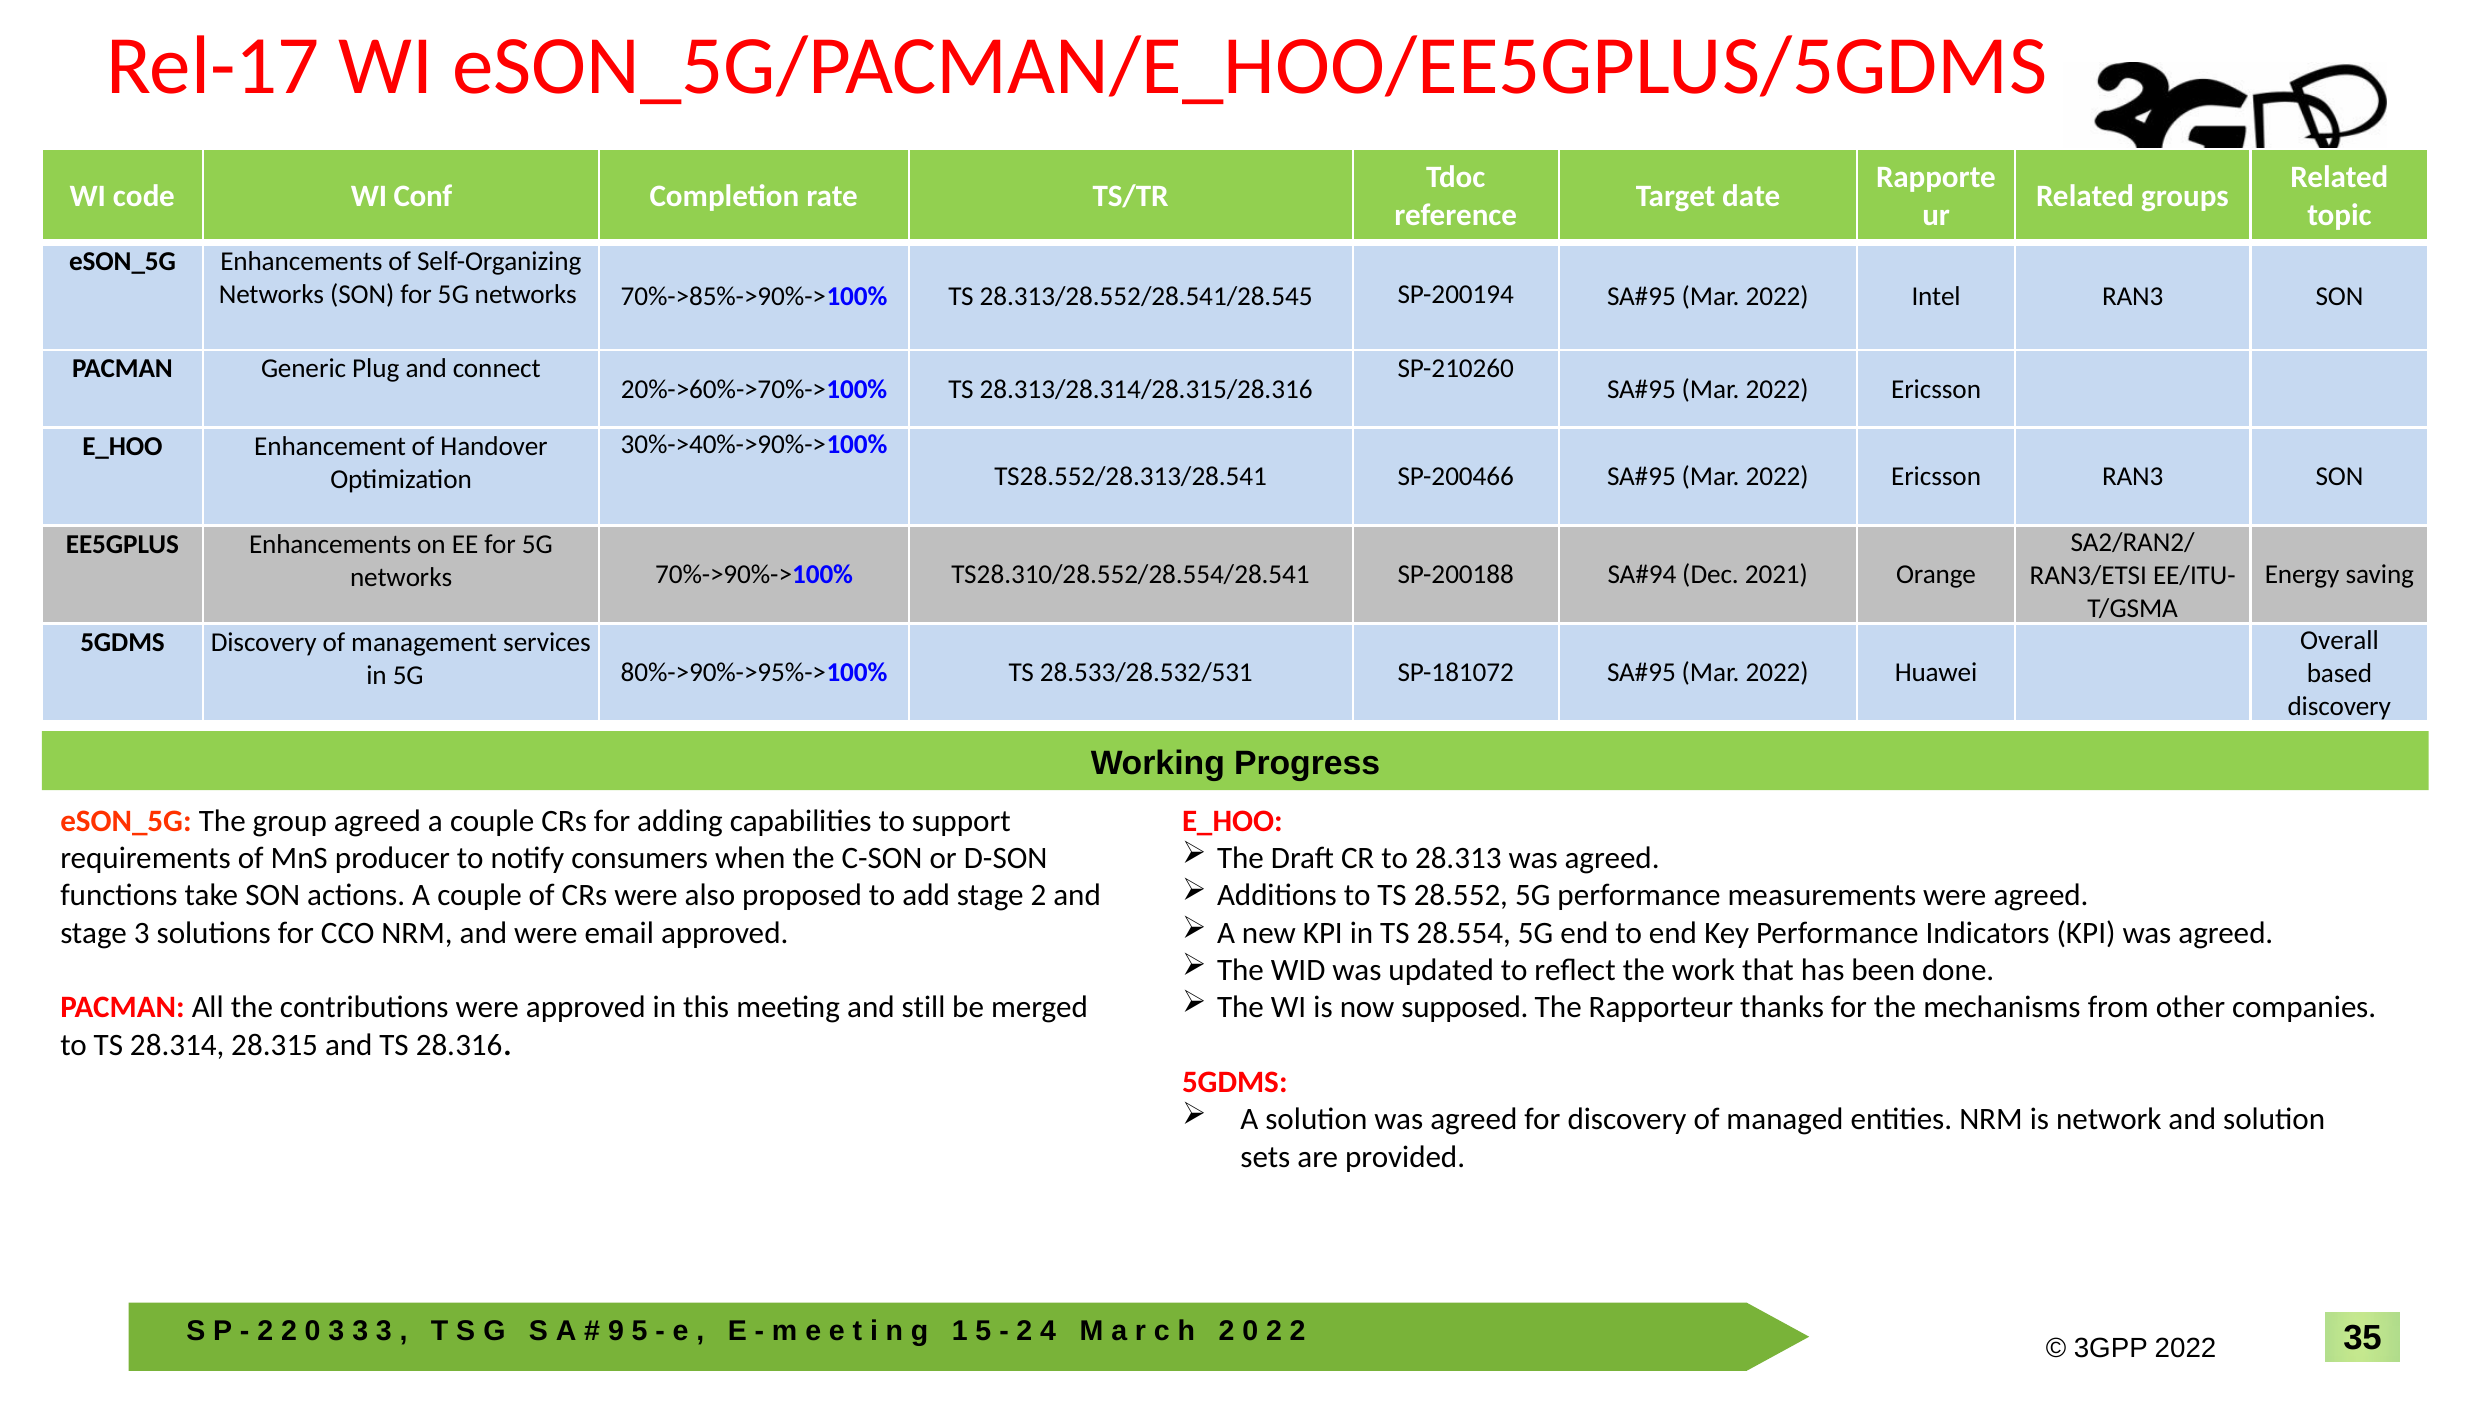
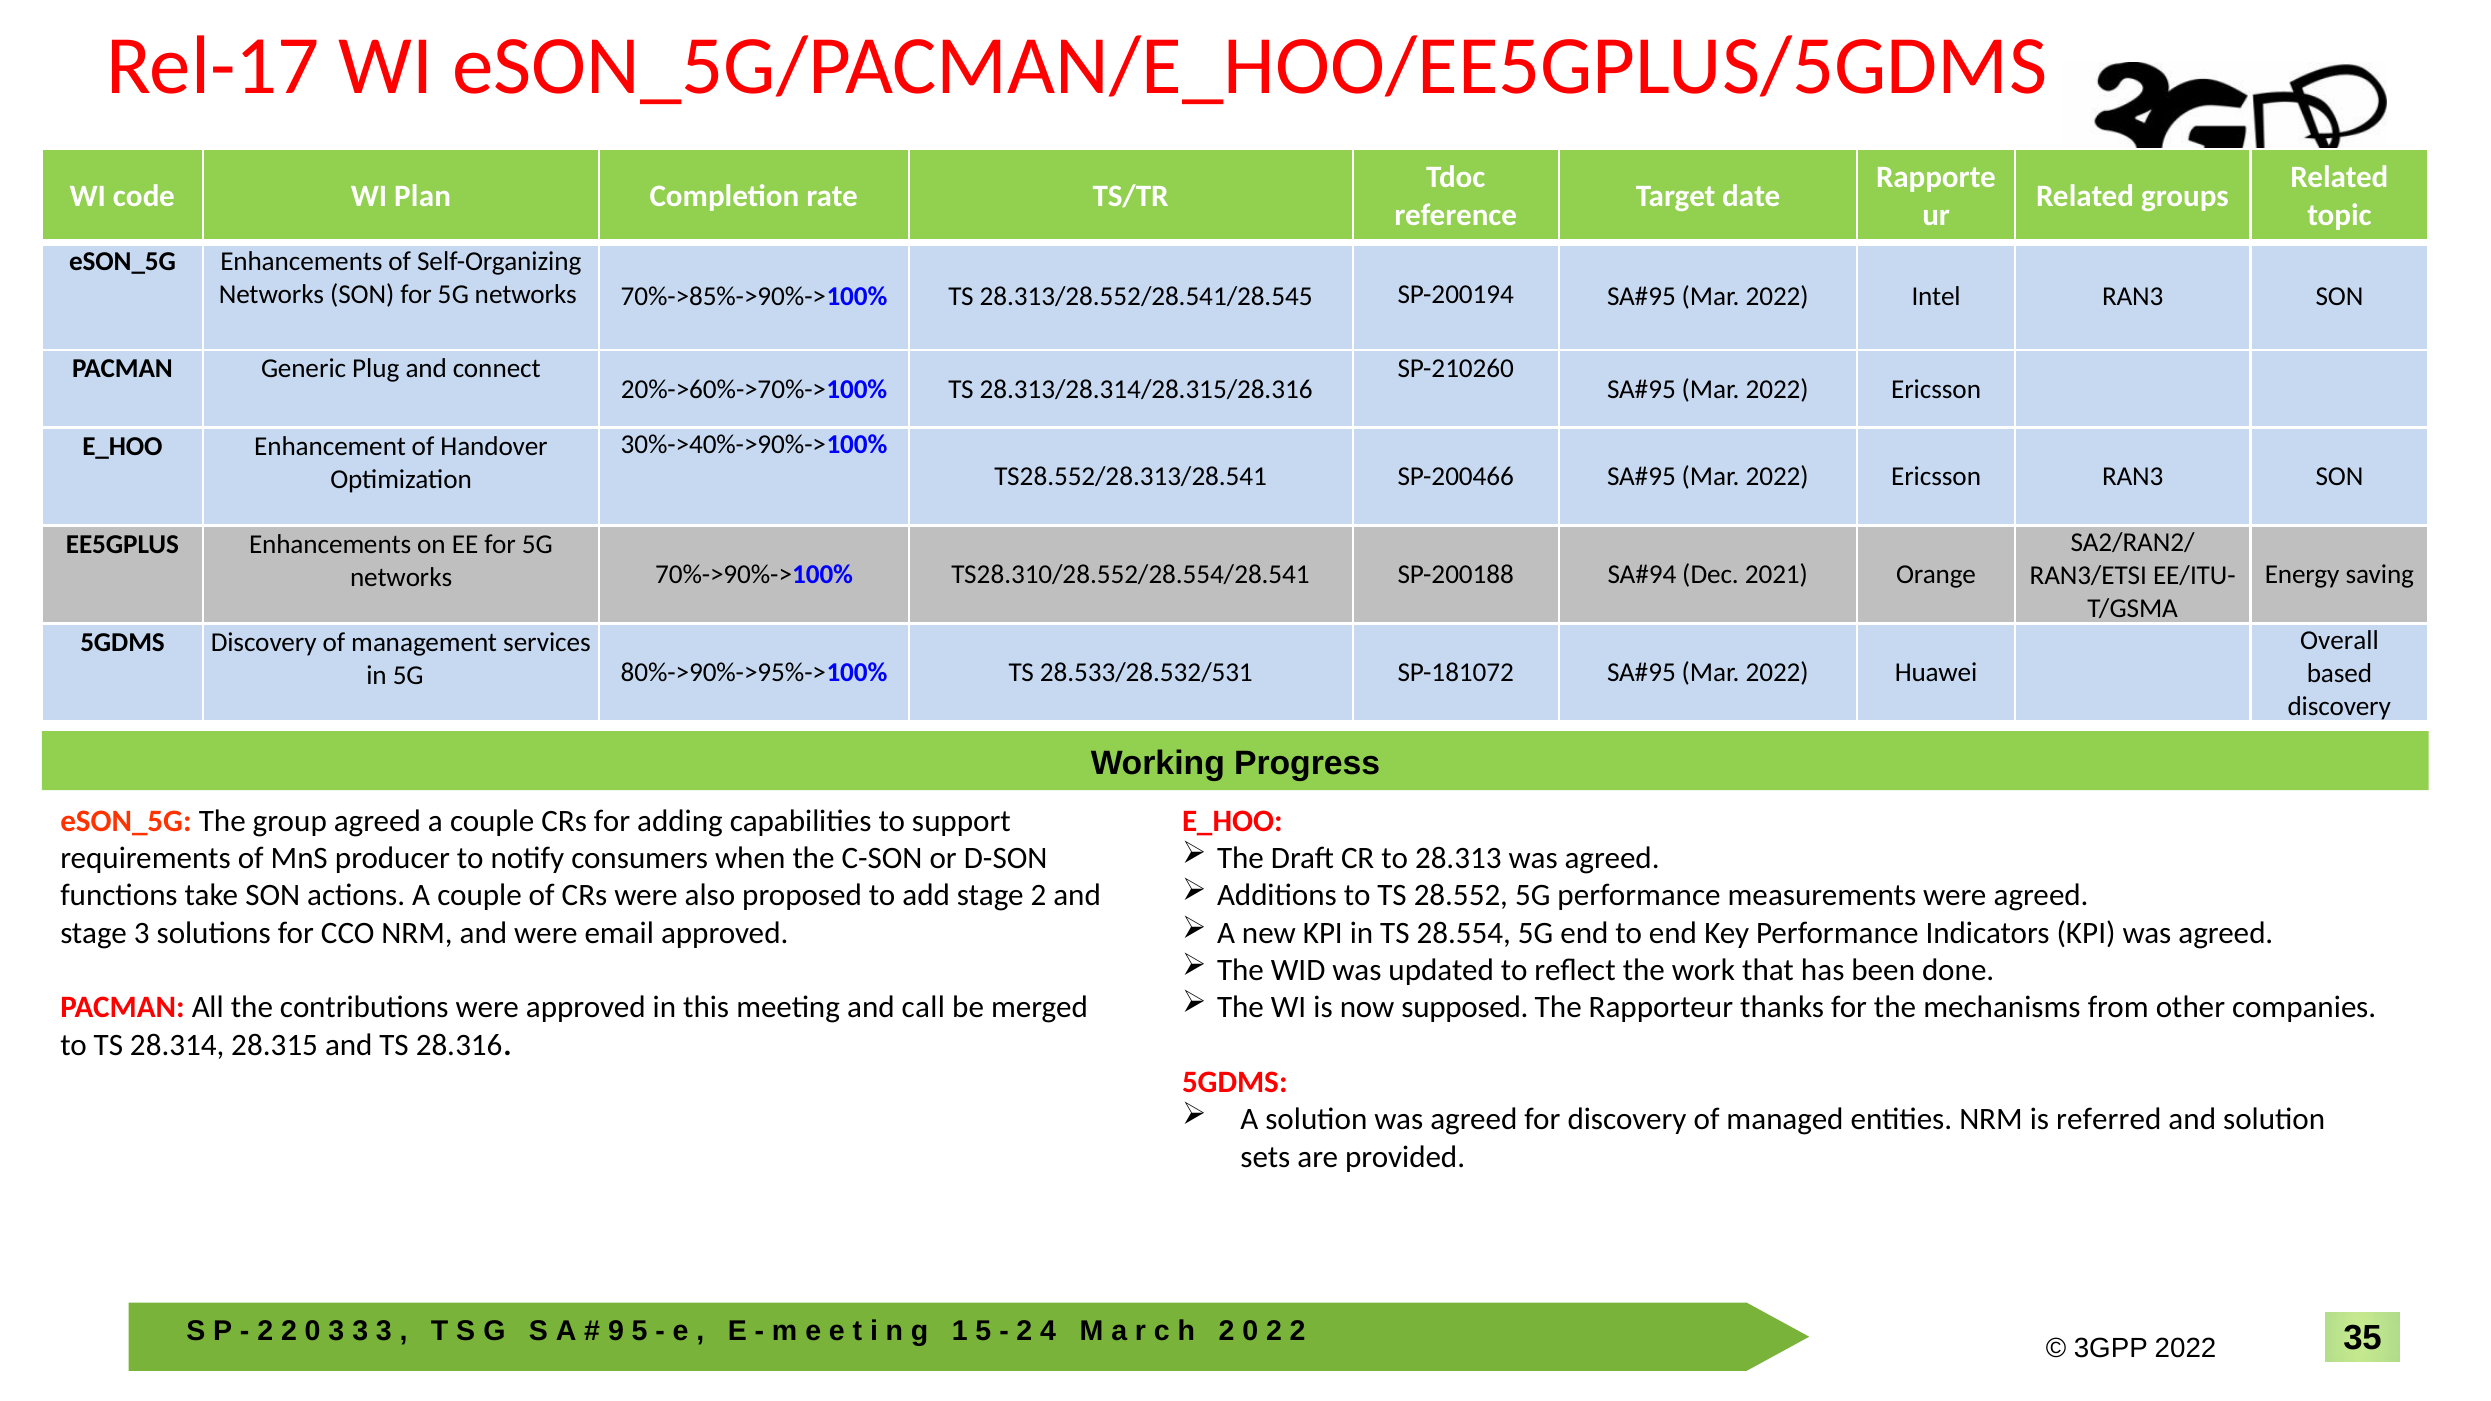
Conf: Conf -> Plan (423, 196)
still: still -> call (923, 1008)
network: network -> referred (2109, 1120)
